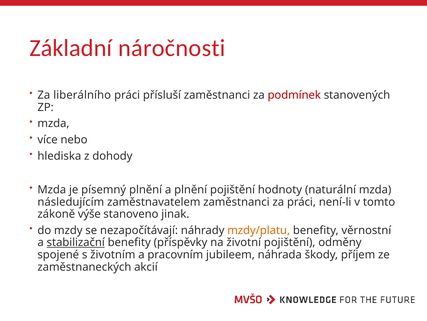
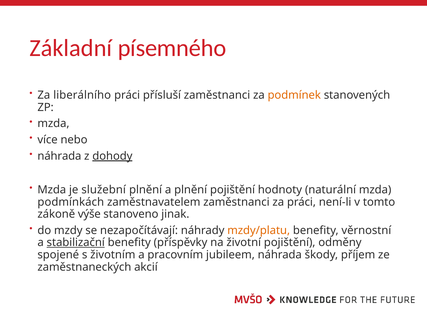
náročnosti: náročnosti -> písemného (172, 48)
podmínek colour: red -> orange (294, 95)
hlediska: hlediska -> náhrada (59, 156)
dohody underline: none -> present (112, 156)
písemný: písemný -> služební (104, 189)
následujícím: následujícím -> podmínkách (71, 201)
